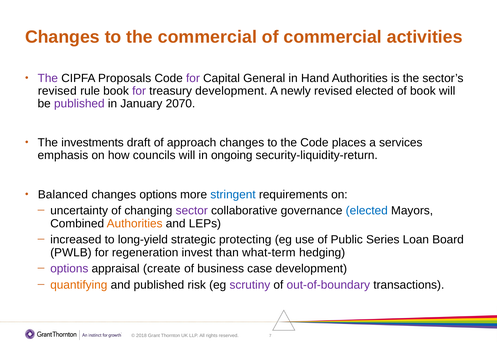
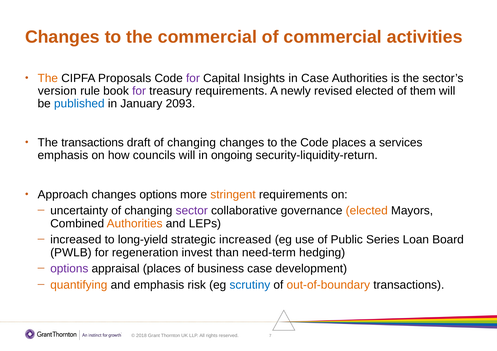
The colour: purple -> orange (48, 78)
General: General -> Insights (264, 78)
in Hand: Hand -> Case (315, 78)
revised: revised -> version (57, 91)
treasury development: development -> requirements (231, 91)
of book: book -> them (423, 91)
published colour: purple -> blue (79, 104)
2070: 2070 -> 2093 (180, 104)
The investments: investments -> transactions (93, 143)
draft of approach: approach -> changing (192, 143)
Balanced: Balanced -> Approach (63, 195)
stringent colour: blue -> orange (233, 195)
elected colour: blue -> orange (367, 211)
strategic protecting: protecting -> increased (245, 240)
what-term: what-term -> need-term (269, 253)
appraisal create: create -> places (162, 269)
and published: published -> emphasis (159, 285)
scrutiny colour: purple -> blue (250, 285)
out-of-boundary colour: purple -> orange (328, 285)
